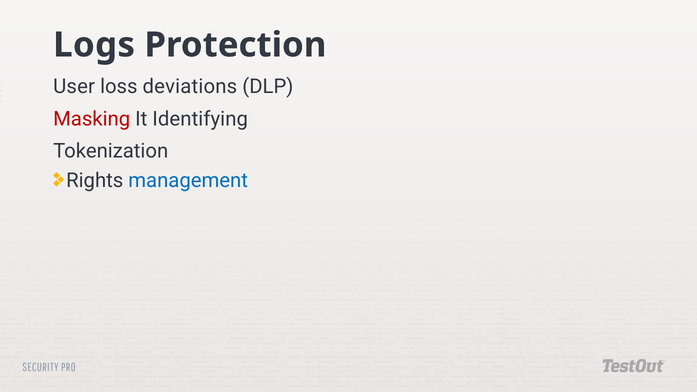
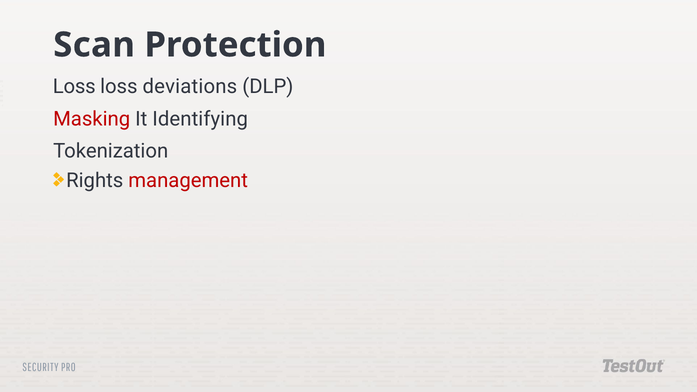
Logs: Logs -> Scan (94, 45)
User: User -> Loss (74, 87)
management colour: blue -> red (188, 180)
